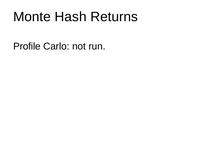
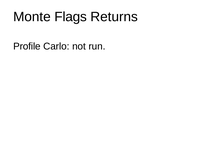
Hash: Hash -> Flags (71, 17)
